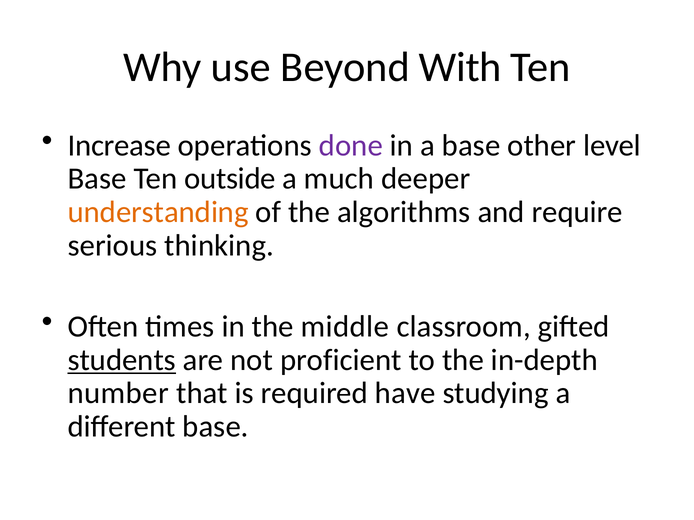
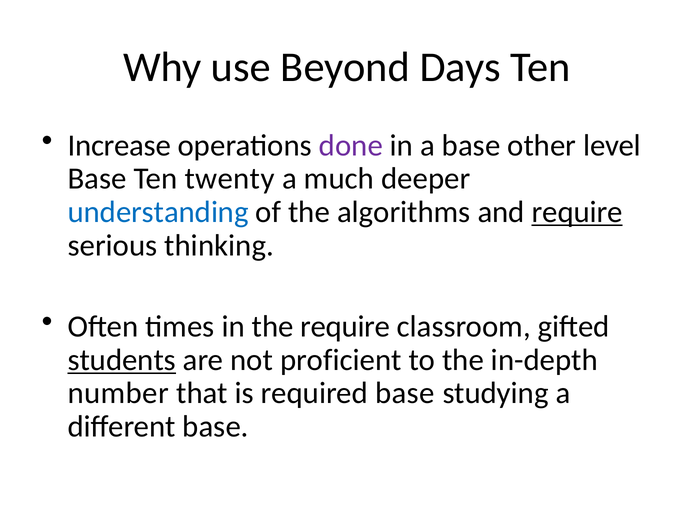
With: With -> Days (460, 67)
outside: outside -> twenty (230, 179)
understanding colour: orange -> blue (158, 212)
require underline: none -> present (577, 212)
the middle: middle -> require (345, 327)
required have: have -> base (405, 394)
